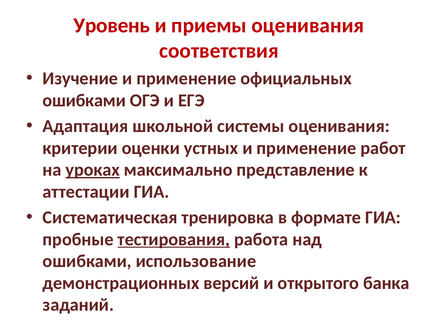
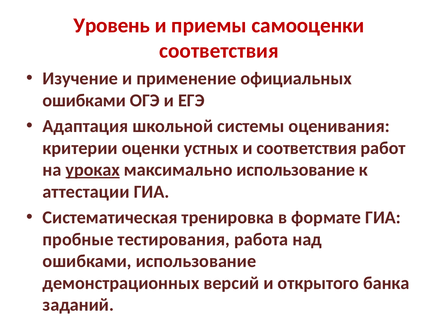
приемы оценивания: оценивания -> самооценки (308, 25)
устных и применение: применение -> соответствия (307, 148)
максимально представление: представление -> использование (296, 170)
тестирования underline: present -> none (174, 239)
